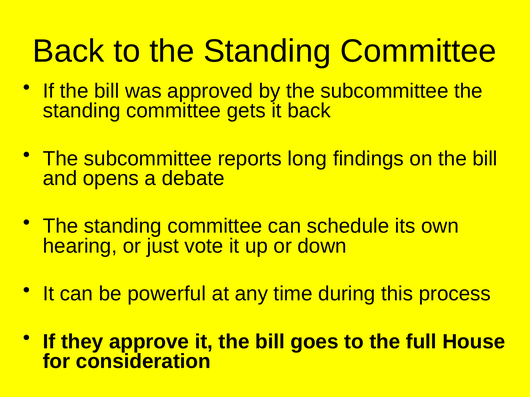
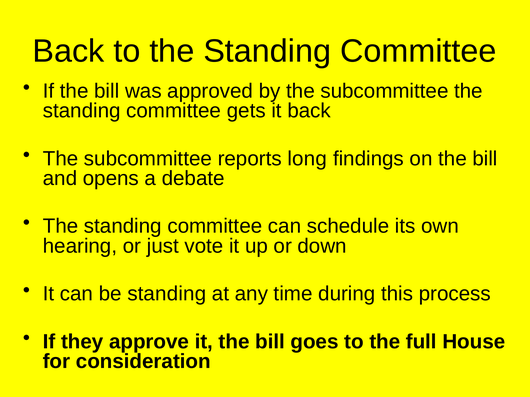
be powerful: powerful -> standing (167, 294)
